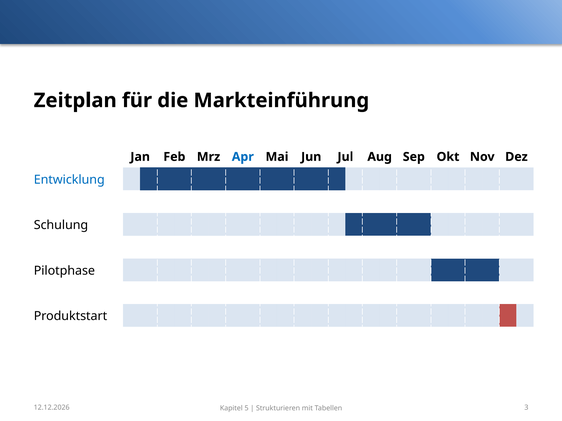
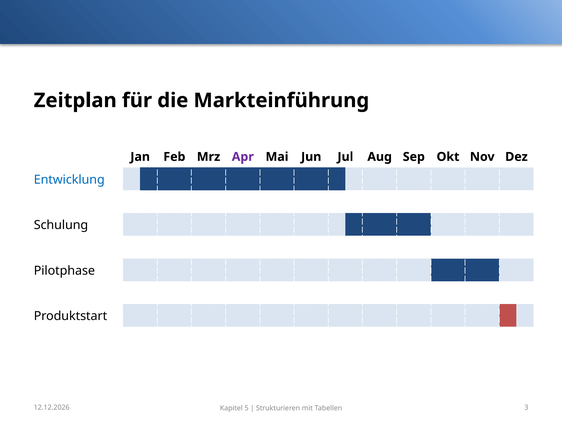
Apr colour: blue -> purple (243, 157)
